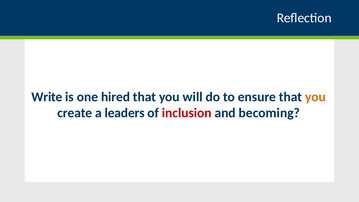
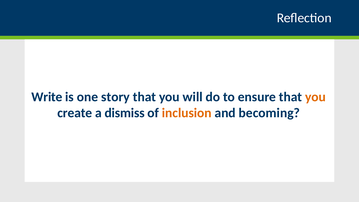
hired: hired -> story (115, 97)
leaders: leaders -> dismiss (125, 113)
inclusion colour: red -> orange (187, 113)
